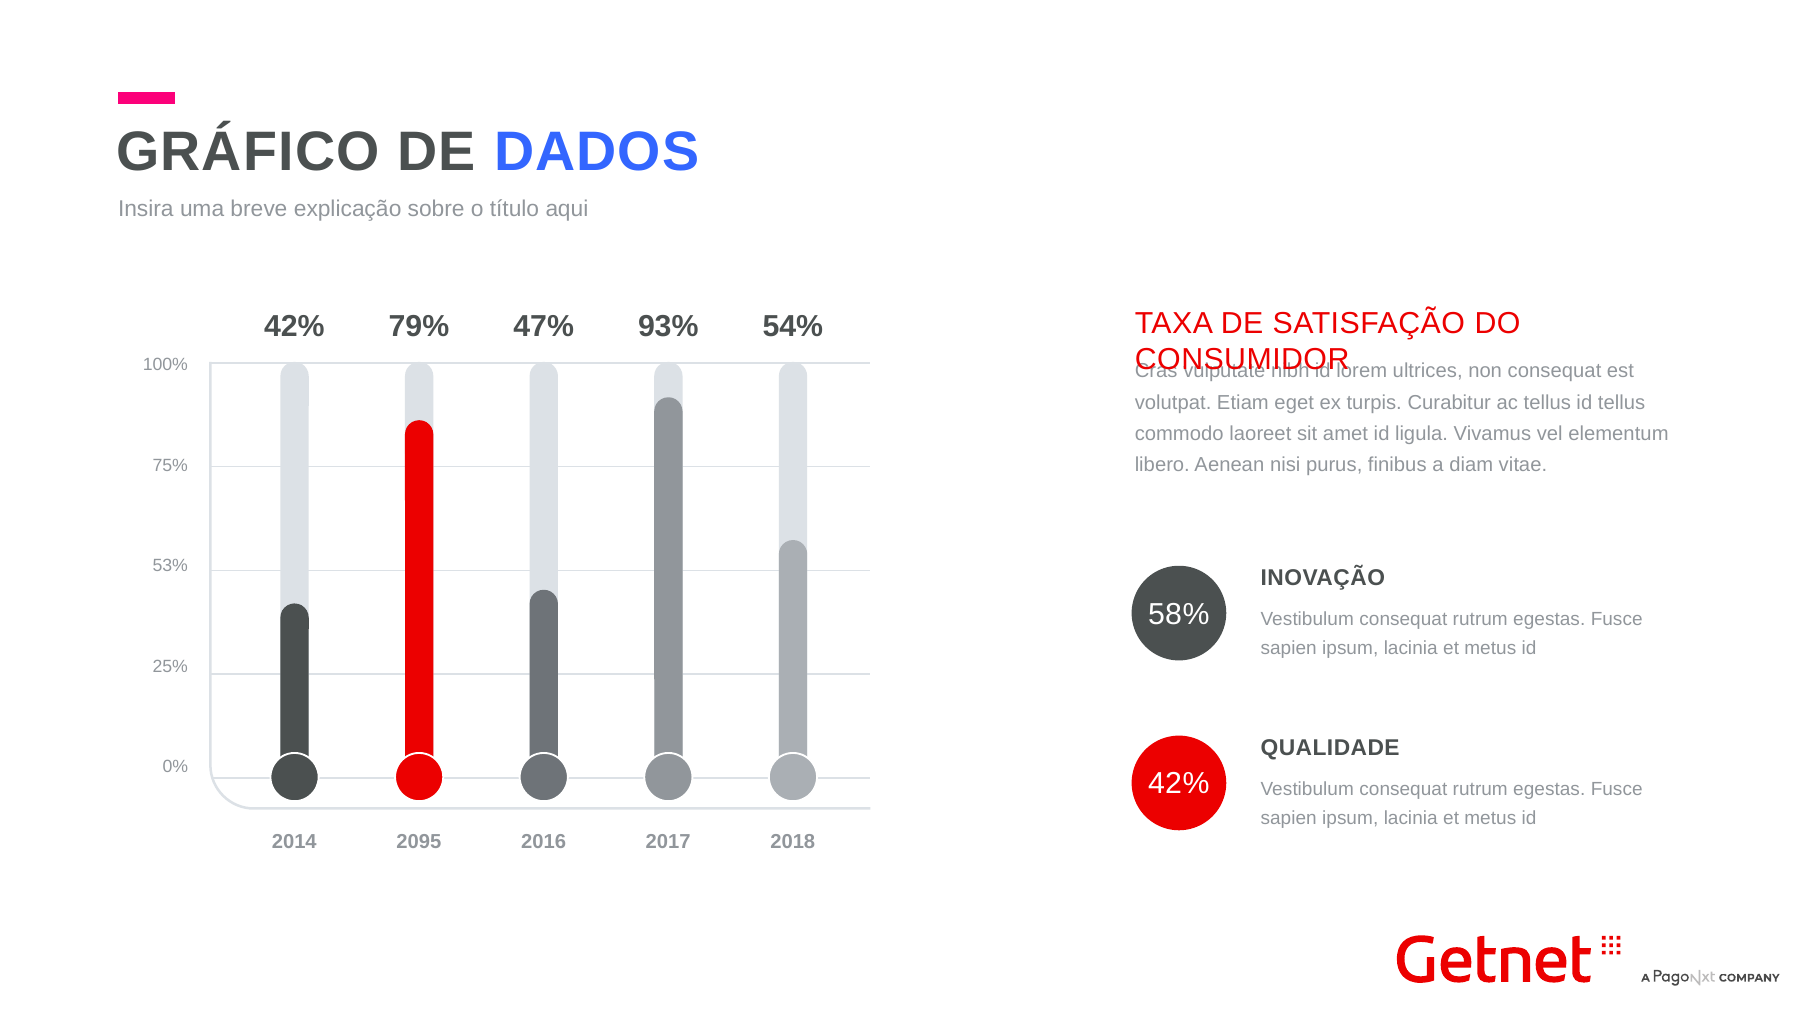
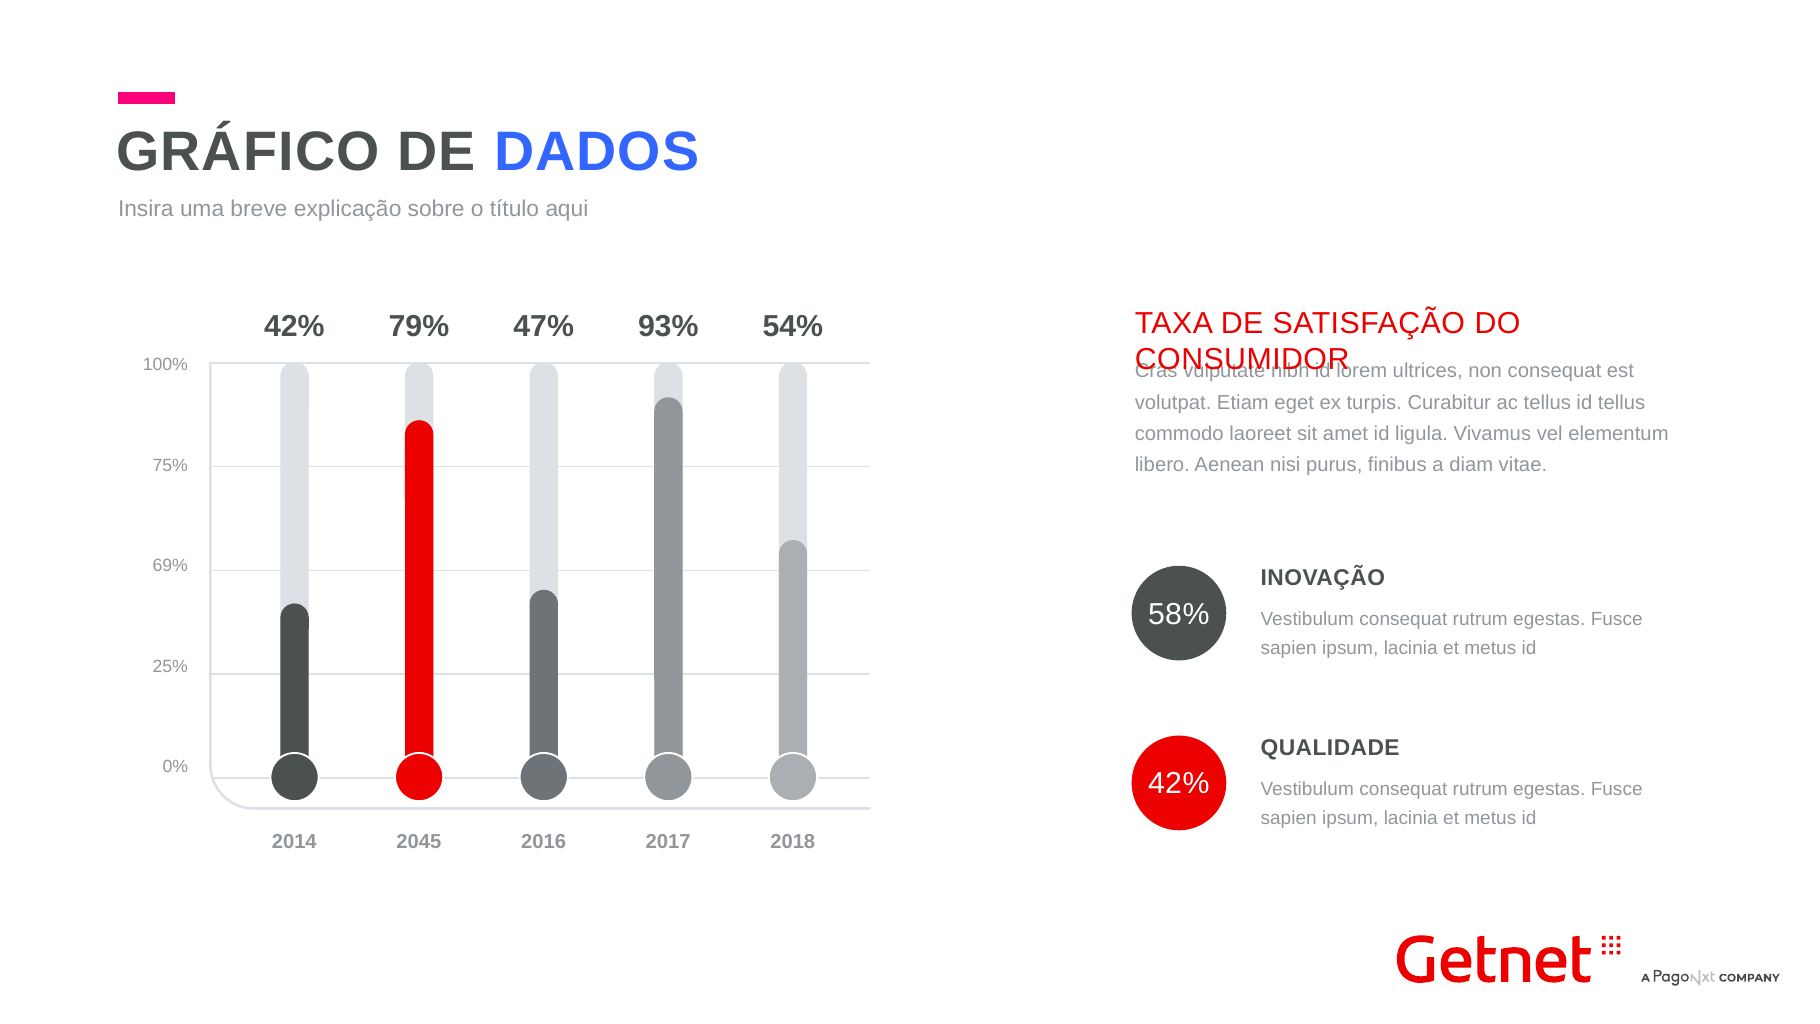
53%: 53% -> 69% (170, 566)
2095: 2095 -> 2045 (419, 842)
